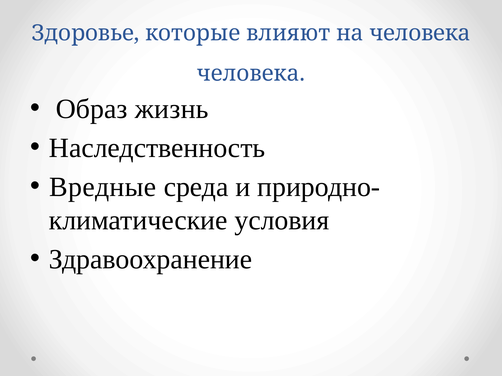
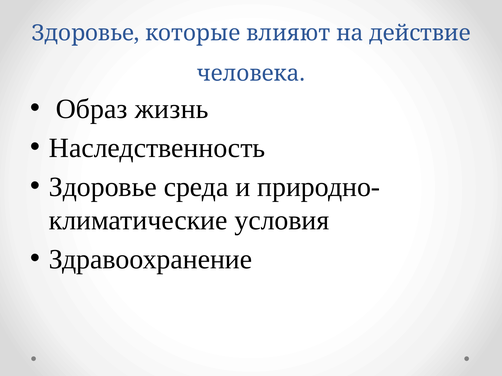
на человека: человека -> действие (420, 33)
Вредные: Вредные -> Здоровье (103, 187)
